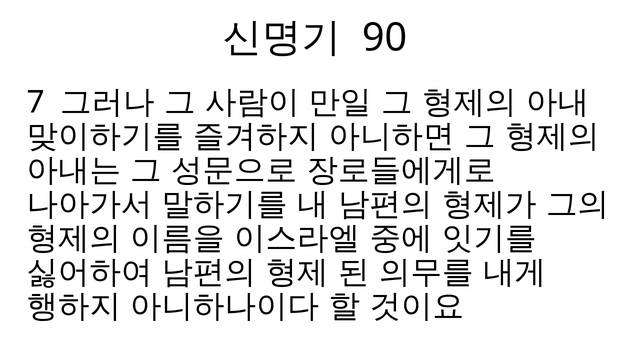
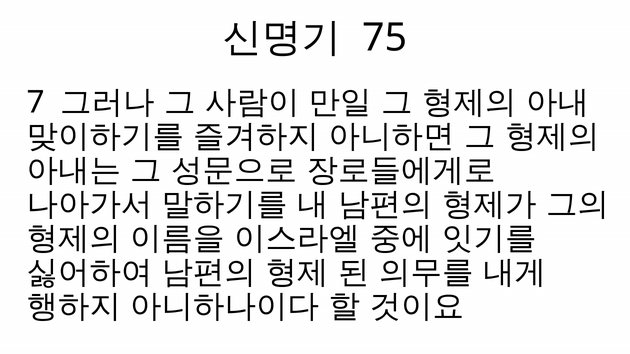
90: 90 -> 75 (385, 38)
